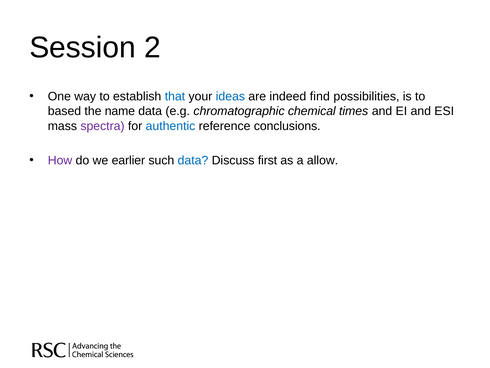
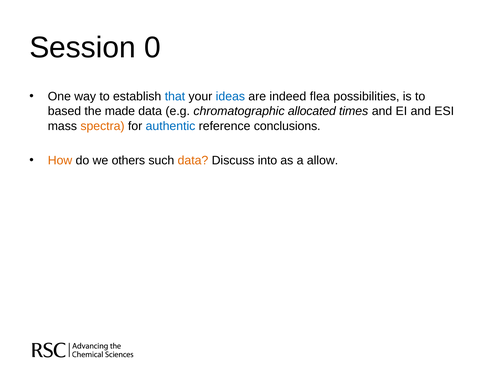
2: 2 -> 0 (152, 47)
find: find -> flea (320, 96)
name: name -> made (120, 111)
chemical: chemical -> allocated (312, 111)
spectra colour: purple -> orange (102, 126)
How colour: purple -> orange (60, 160)
earlier: earlier -> others (128, 160)
data colour: blue -> orange (193, 160)
first: first -> into (268, 160)
